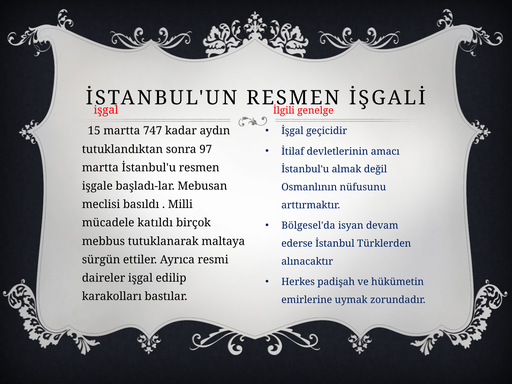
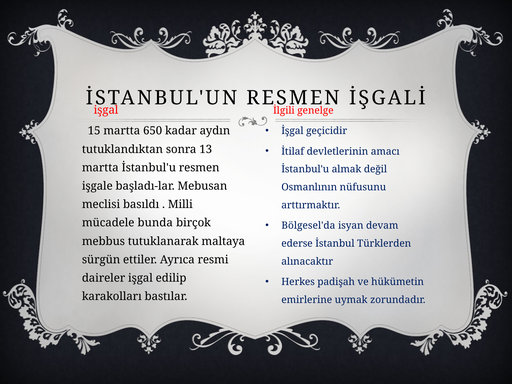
747: 747 -> 650 (153, 131)
97: 97 -> 13 (206, 149)
katıldı: katıldı -> bunda (155, 223)
